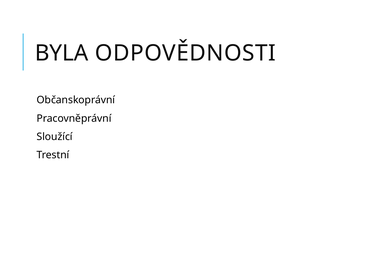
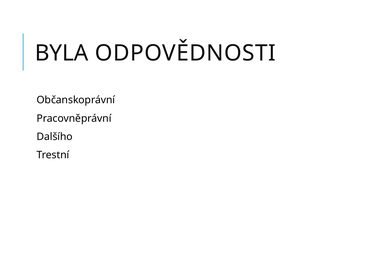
Sloužící: Sloužící -> Dalšího (55, 136)
